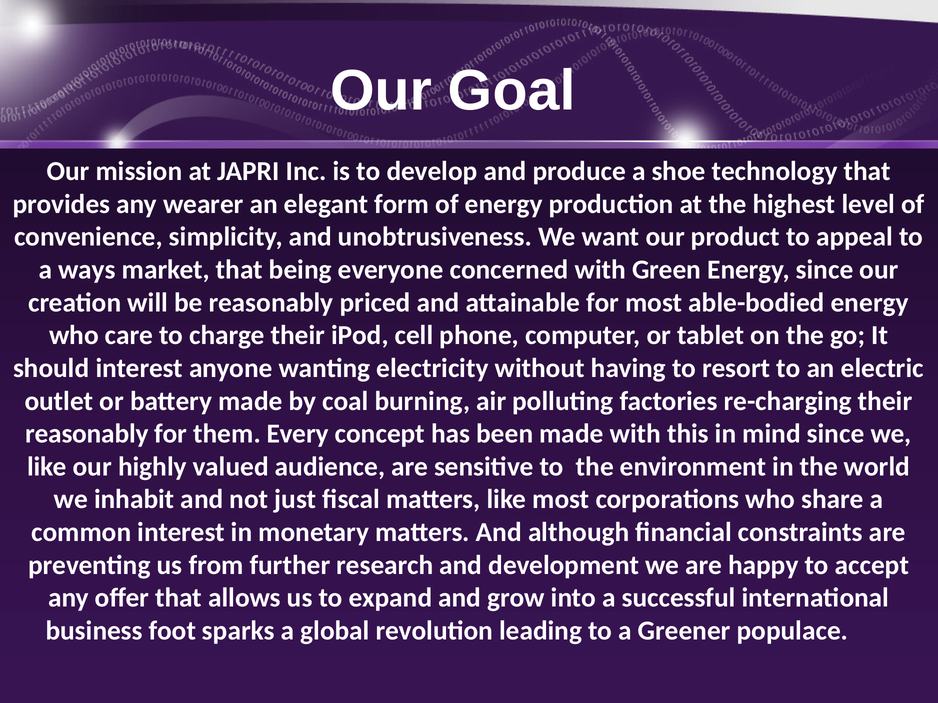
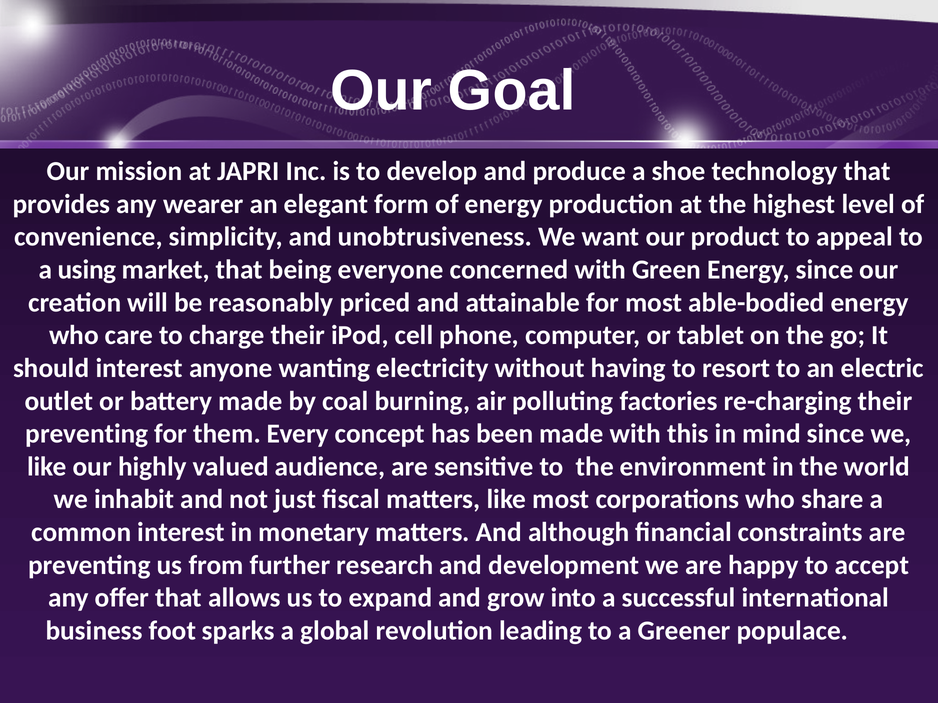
ways: ways -> using (87, 270)
reasonably: reasonably -> preventing (87, 434)
